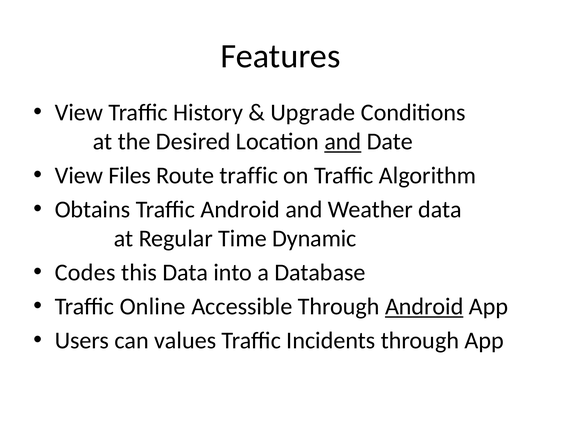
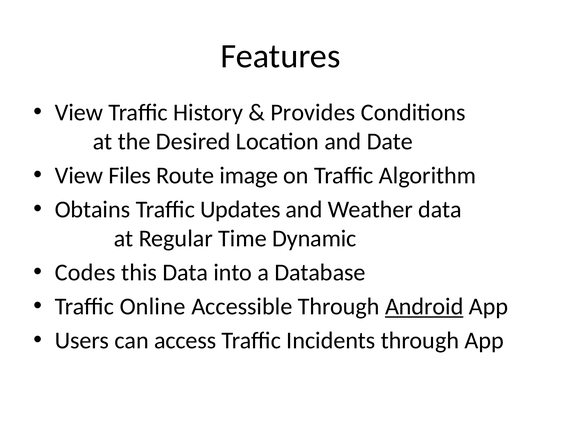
Upgrade: Upgrade -> Provides (313, 112)
and underline: present -> none (343, 141)
Route traffic: traffic -> image (249, 175)
Traffic Android: Android -> Updates (240, 209)
values: values -> access (185, 340)
